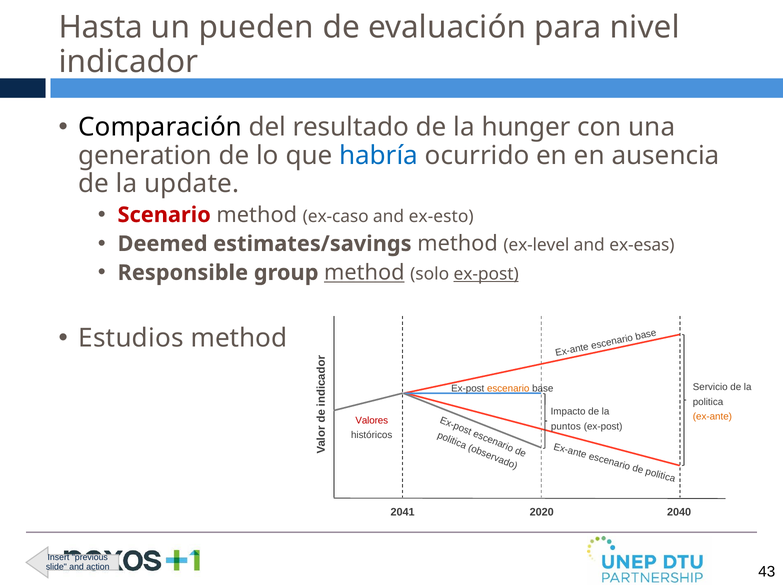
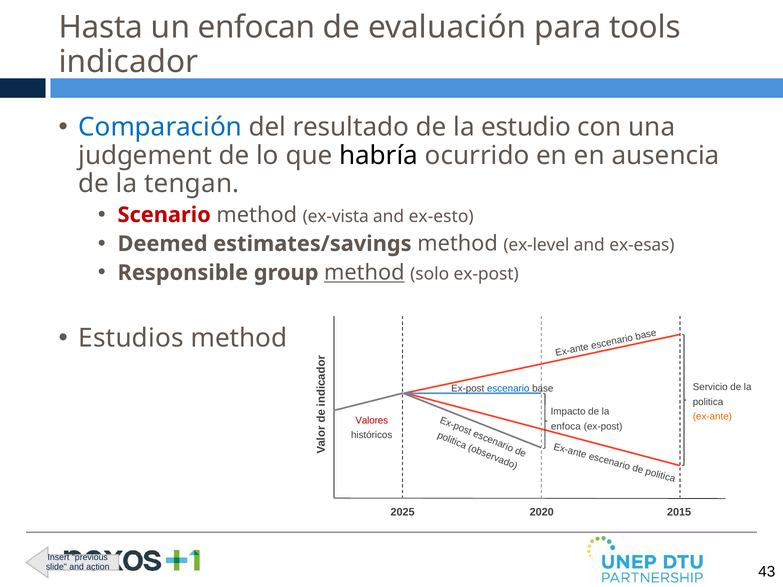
pueden: pueden -> enfocan (257, 28)
nivel: nivel -> tools (645, 28)
Comparación colour: black -> blue (160, 127)
hunger: hunger -> estudio (526, 127)
generation: generation -> judgement (145, 156)
habría colour: blue -> black (379, 156)
update: update -> tengan (192, 184)
ex-caso: ex-caso -> ex-vista (336, 216)
ex-post underline: present -> none (486, 274)
escenario colour: orange -> blue (508, 389)
puntos: puntos -> enfoca (566, 427)
2041: 2041 -> 2025 (403, 512)
2040: 2040 -> 2015 (679, 512)
